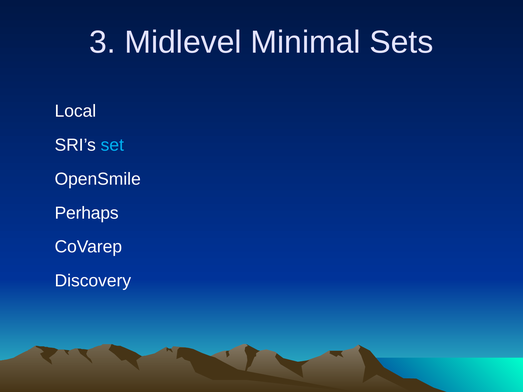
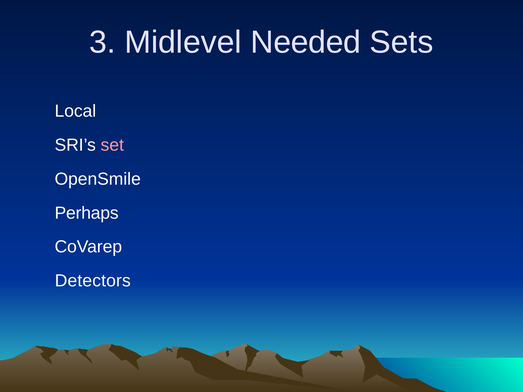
Minimal: Minimal -> Needed (306, 42)
set colour: light blue -> pink (112, 145)
Discovery: Discovery -> Detectors (93, 281)
